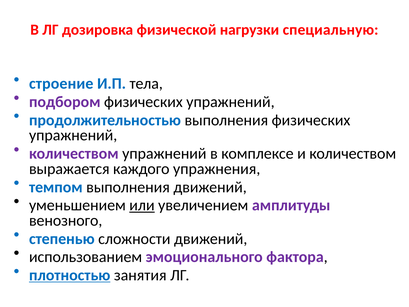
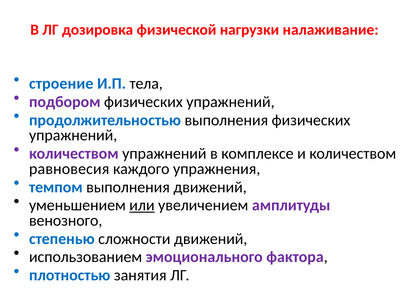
специальную: специальную -> налаживание (331, 30)
выражается: выражается -> равновесия (69, 169)
плотностью underline: present -> none (70, 275)
